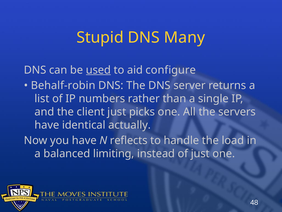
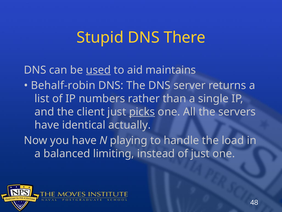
Many: Many -> There (185, 38)
configure: configure -> maintains (171, 70)
picks underline: none -> present (142, 112)
reflects: reflects -> playing (129, 140)
